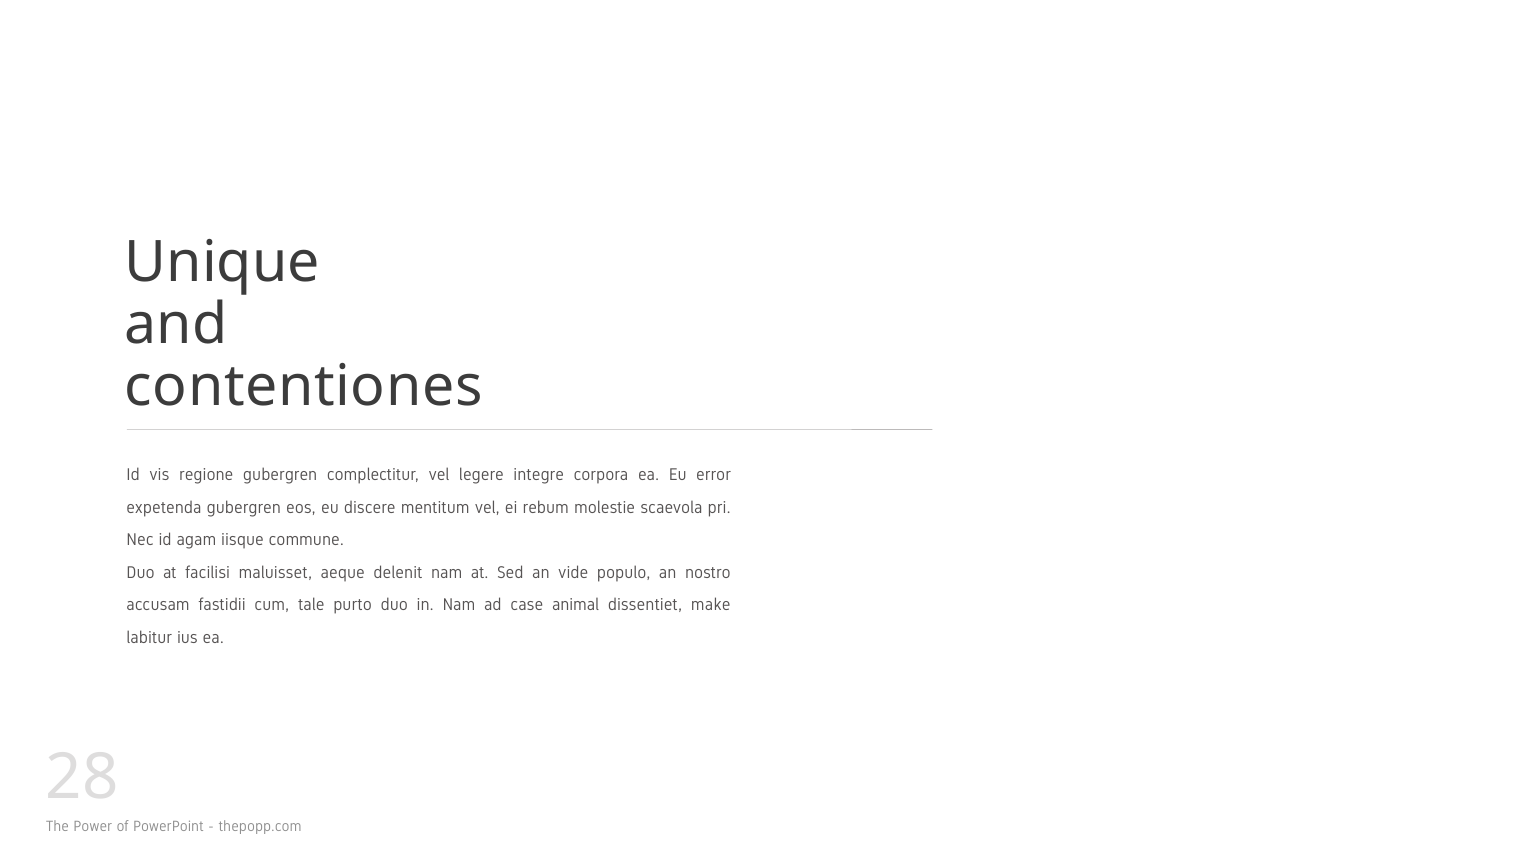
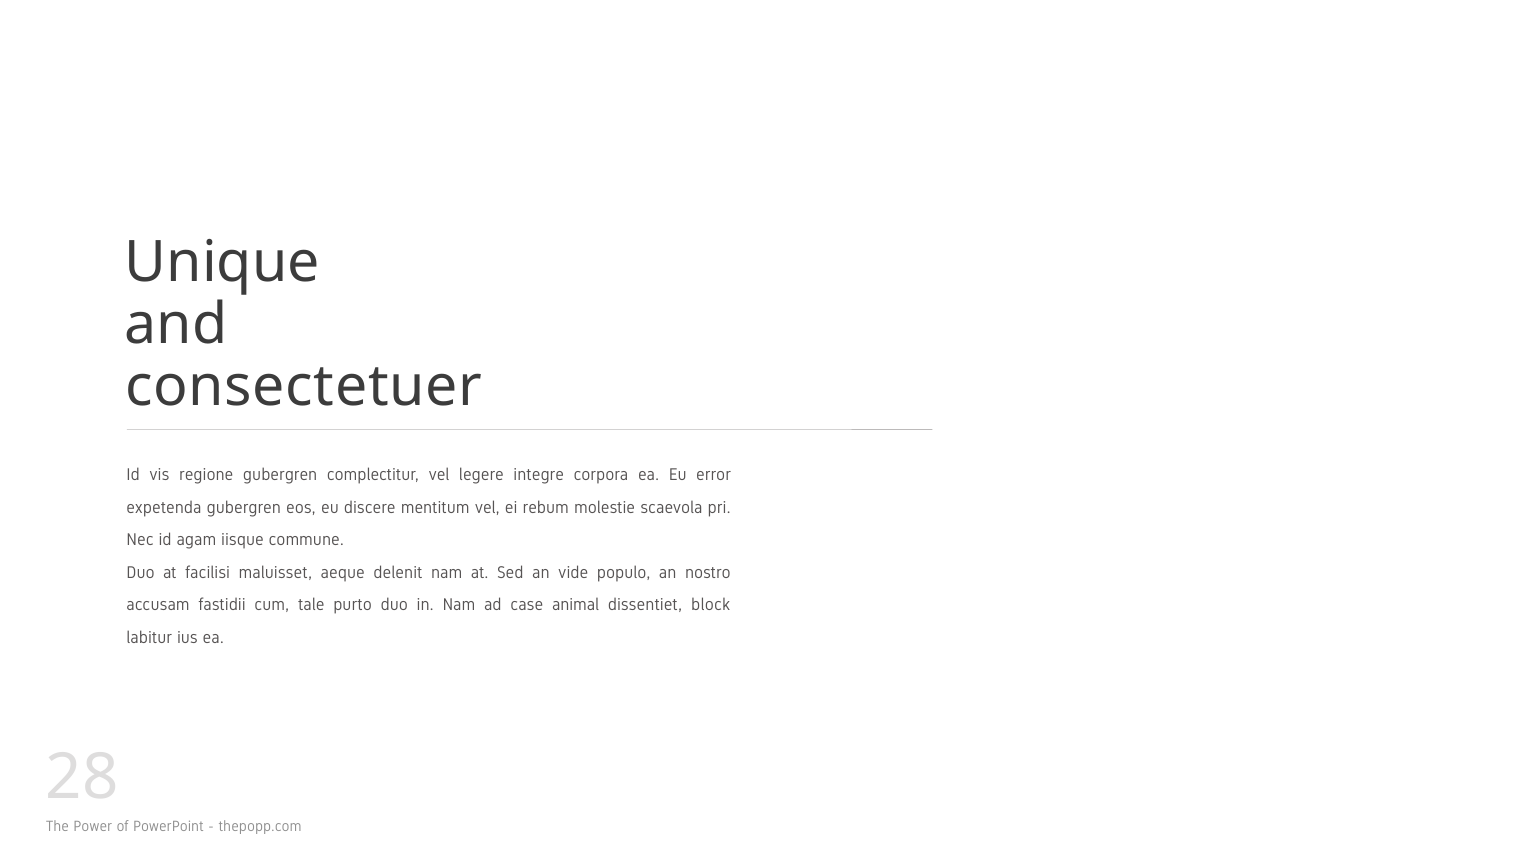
contentiones: contentiones -> consectetuer (304, 387)
make: make -> block (711, 606)
